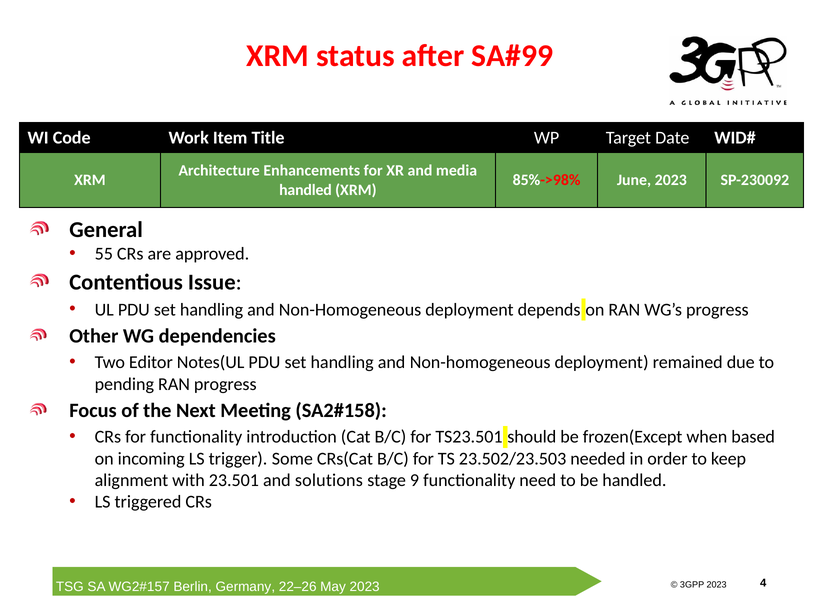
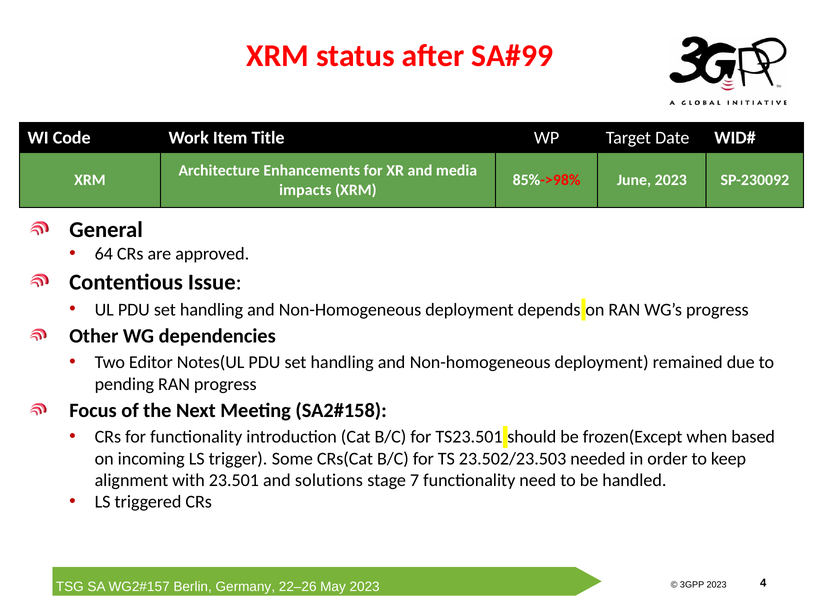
handled: handled -> impacts (305, 190)
55: 55 -> 64 (104, 254)
9: 9 -> 7 (415, 481)
